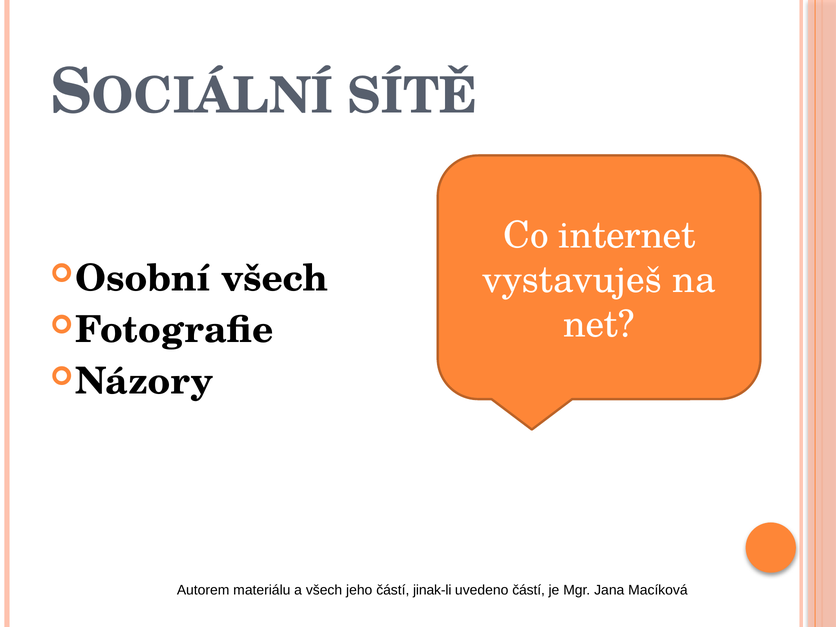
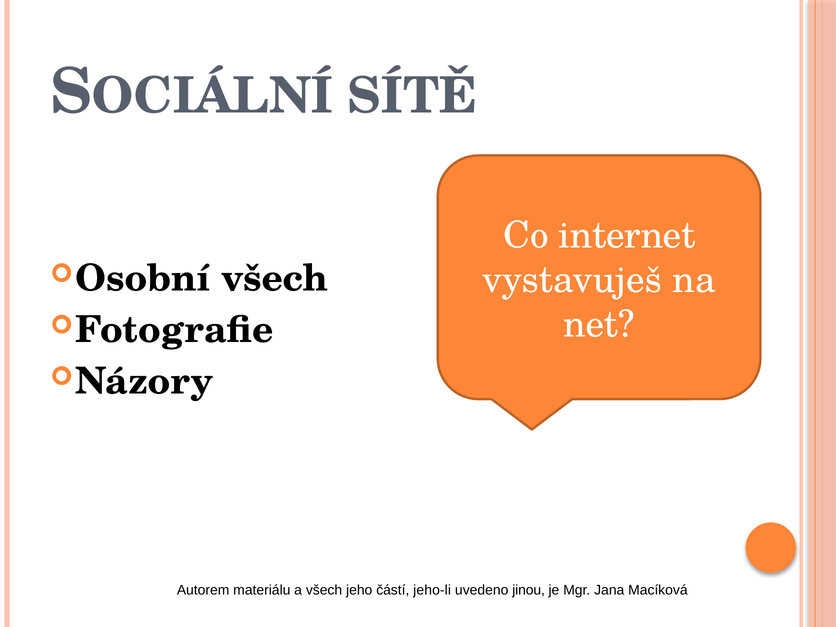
jinak-li: jinak-li -> jeho-li (432, 590)
uvedeno částí: částí -> jinou (529, 590)
